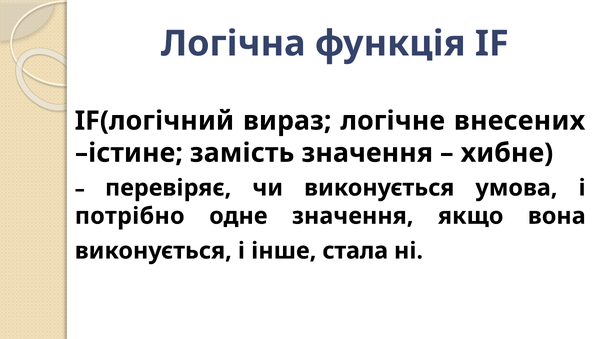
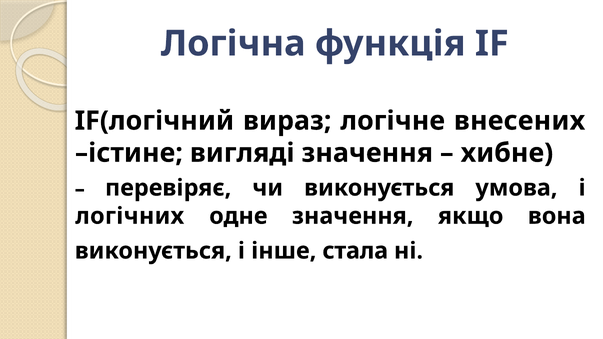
замість: замість -> вигляді (242, 153)
потрібно: потрібно -> логічних (130, 216)
